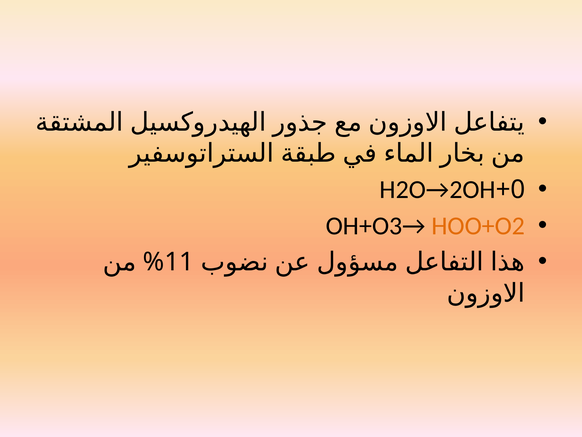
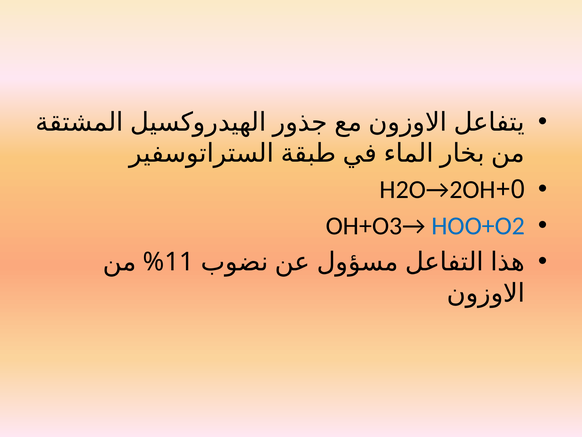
HOO+O2 colour: orange -> blue (478, 226)
